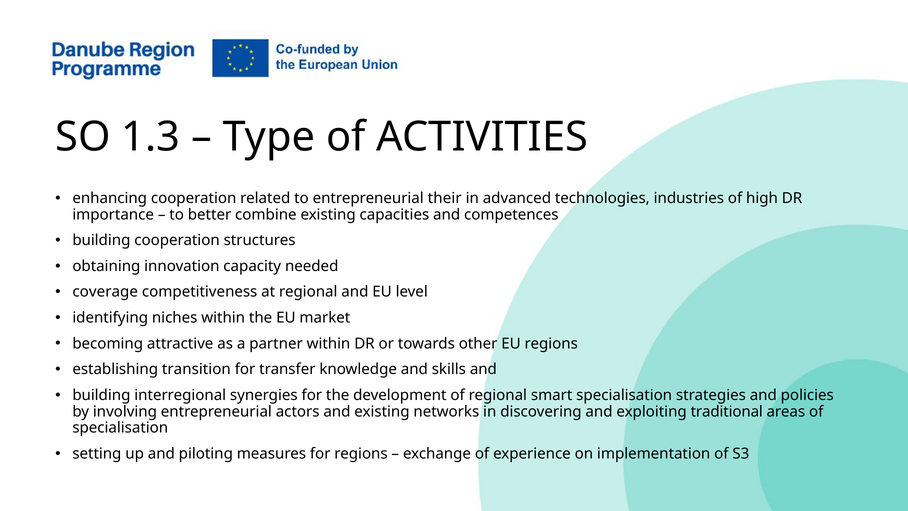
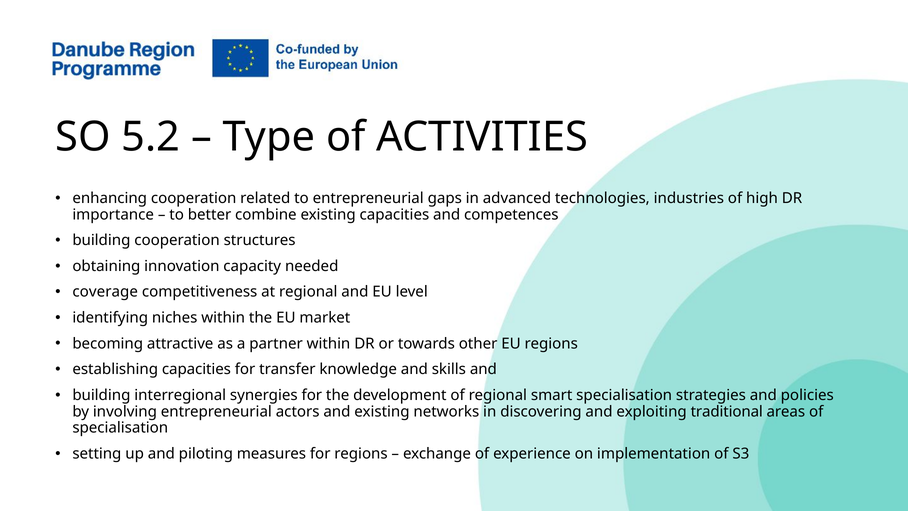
1.3: 1.3 -> 5.2 (151, 137)
their: their -> gaps (445, 198)
establishing transition: transition -> capacities (196, 369)
